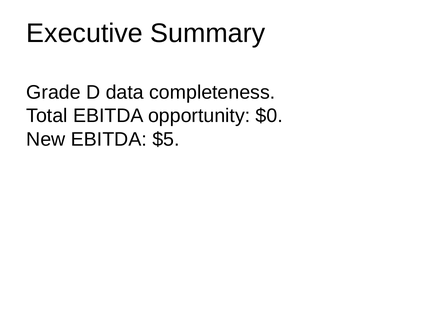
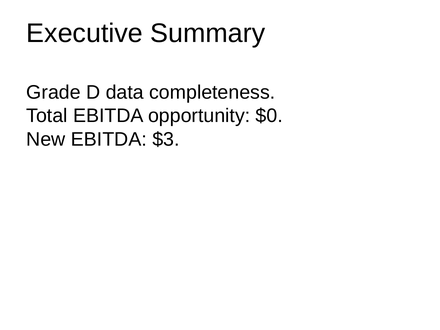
$5: $5 -> $3 (166, 139)
